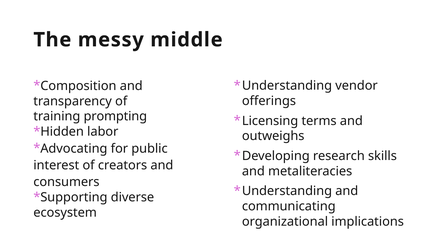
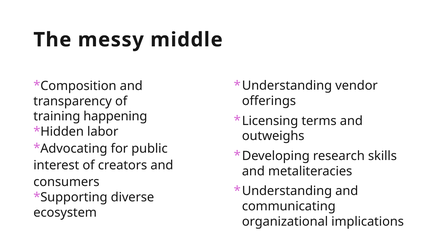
prompting: prompting -> happening (115, 117)
